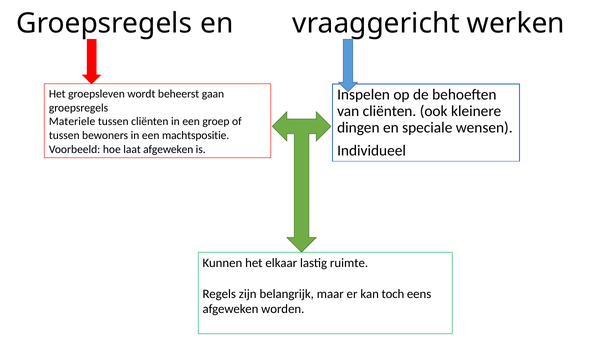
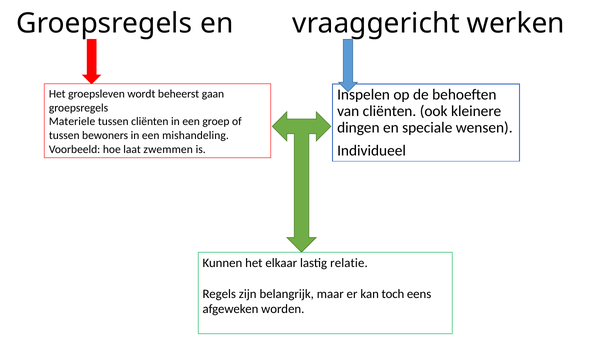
machtspositie: machtspositie -> mishandeling (196, 135)
laat afgeweken: afgeweken -> zwemmen (168, 149)
ruimte: ruimte -> relatie (349, 263)
